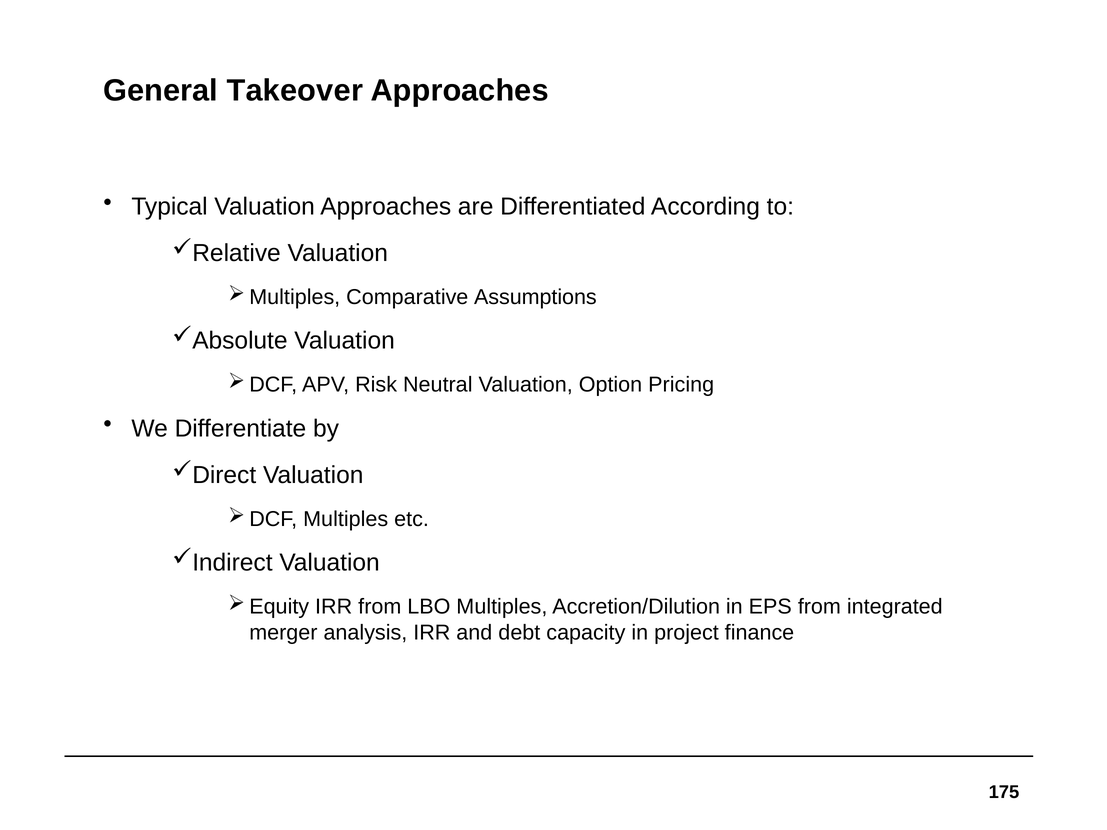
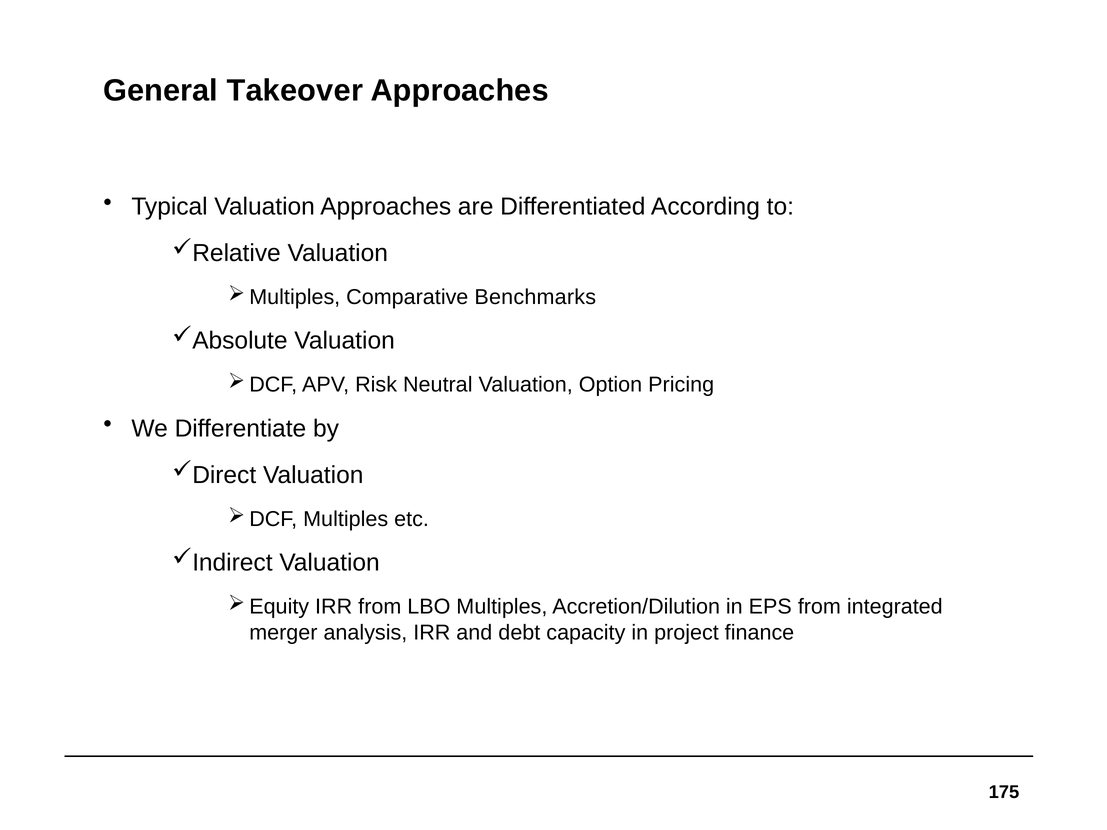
Assumptions: Assumptions -> Benchmarks (535, 297)
